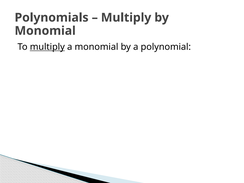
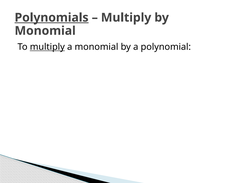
Polynomials underline: none -> present (52, 18)
